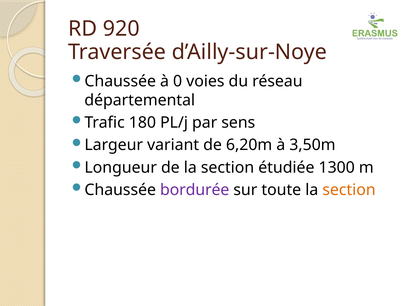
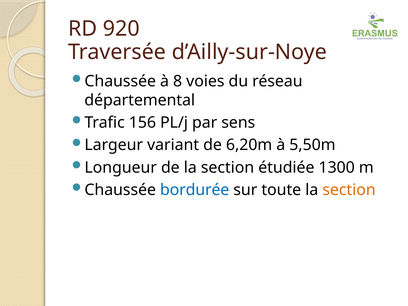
0: 0 -> 8 (178, 81)
180: 180 -> 156 (142, 123)
3,50m: 3,50m -> 5,50m (312, 145)
bordurée colour: purple -> blue (195, 190)
